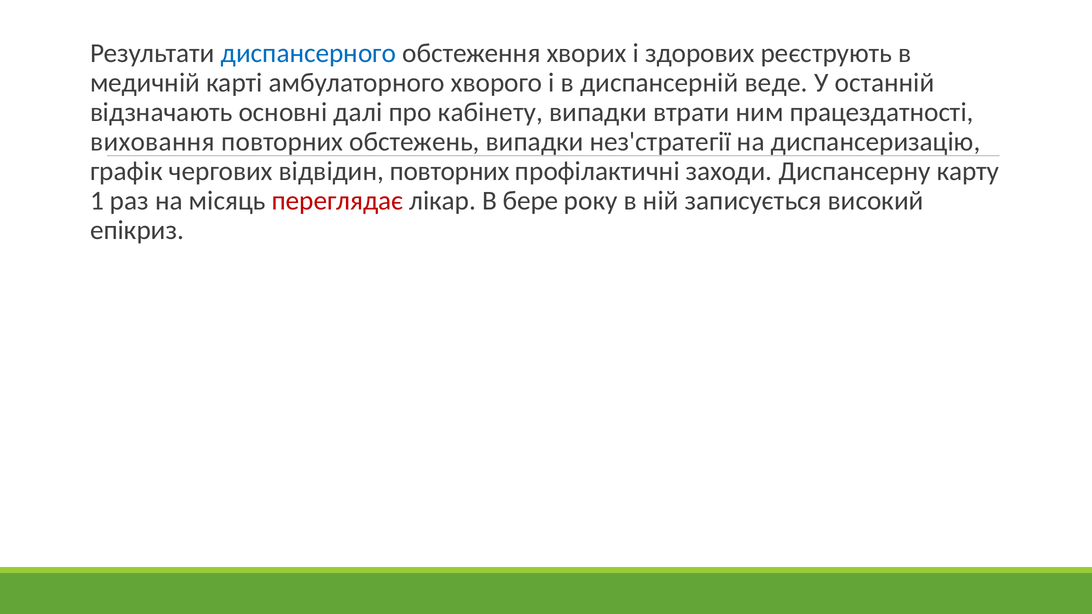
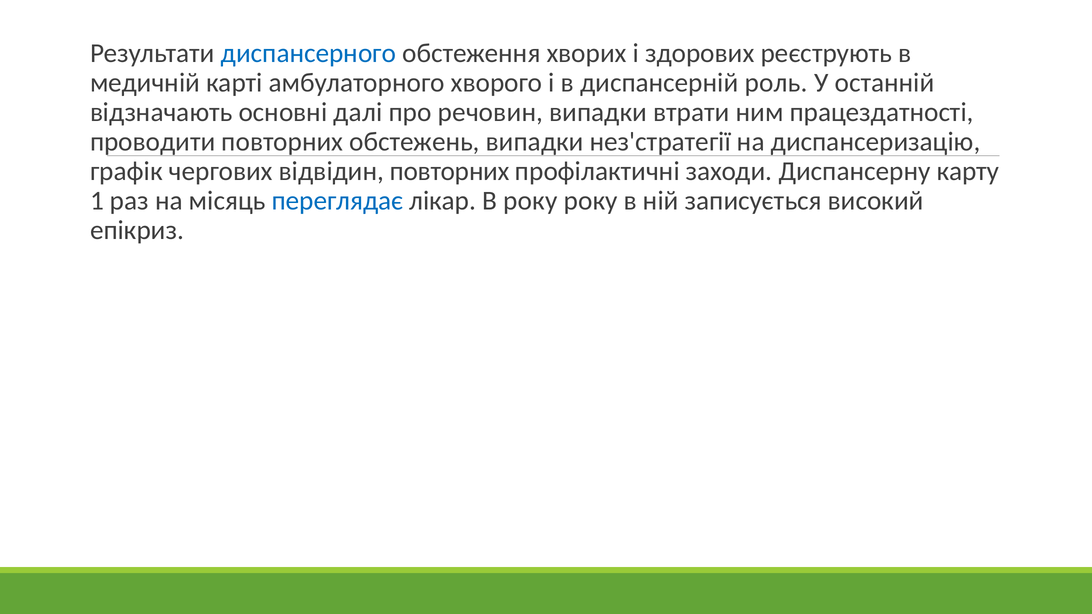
веде: веде -> роль (776, 83)
кабінету: кабінету -> речовин (490, 112)
виховання: виховання -> проводити (153, 142)
переглядає colour: red -> blue (338, 201)
В бере: бере -> року (530, 201)
